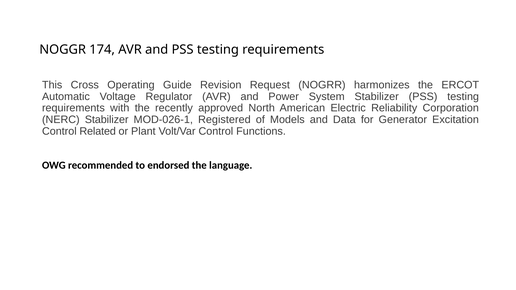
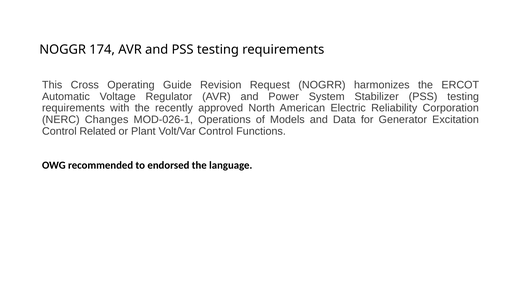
NERC Stabilizer: Stabilizer -> Changes (107, 120)
Registered: Registered -> Operations (224, 120)
